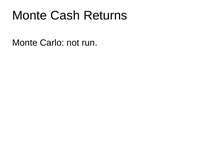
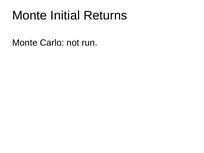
Cash: Cash -> Initial (65, 15)
